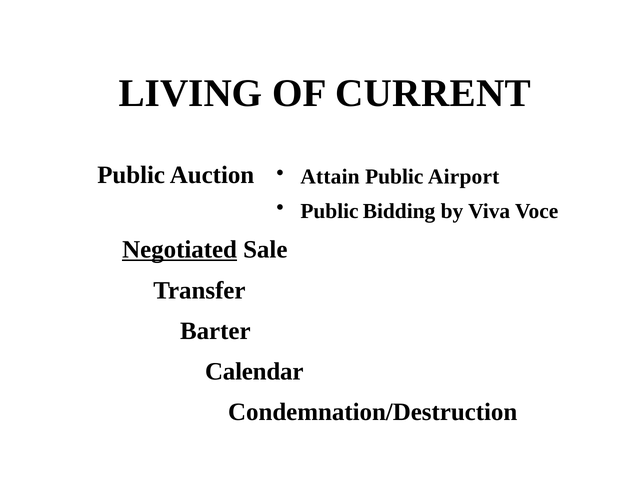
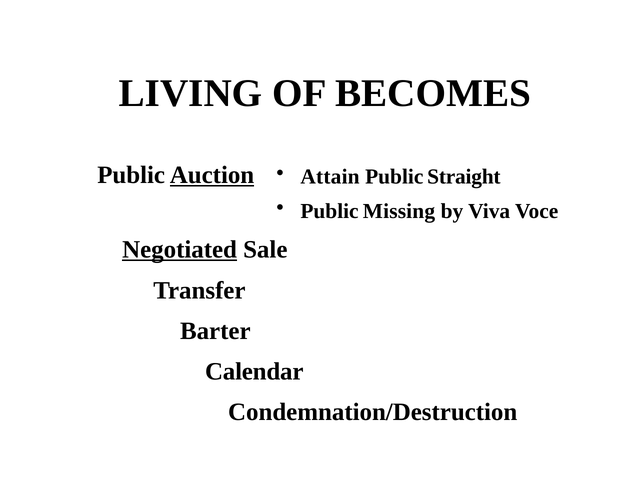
CURRENT: CURRENT -> BECOMES (433, 94)
Auction underline: none -> present (212, 175)
Airport: Airport -> Straight (464, 177)
Bidding: Bidding -> Missing (399, 211)
